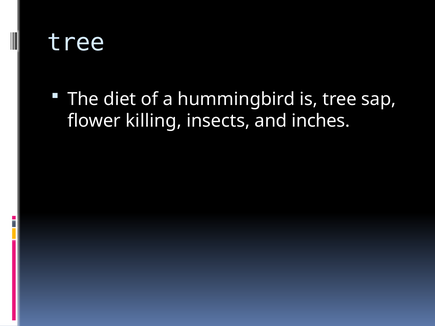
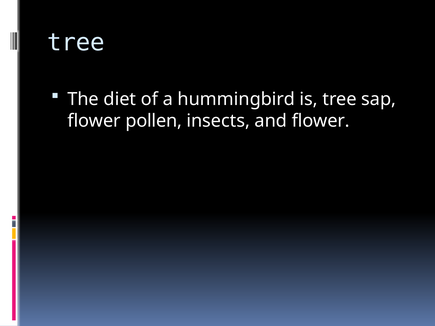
killing: killing -> pollen (154, 121)
and inches: inches -> flower (321, 121)
